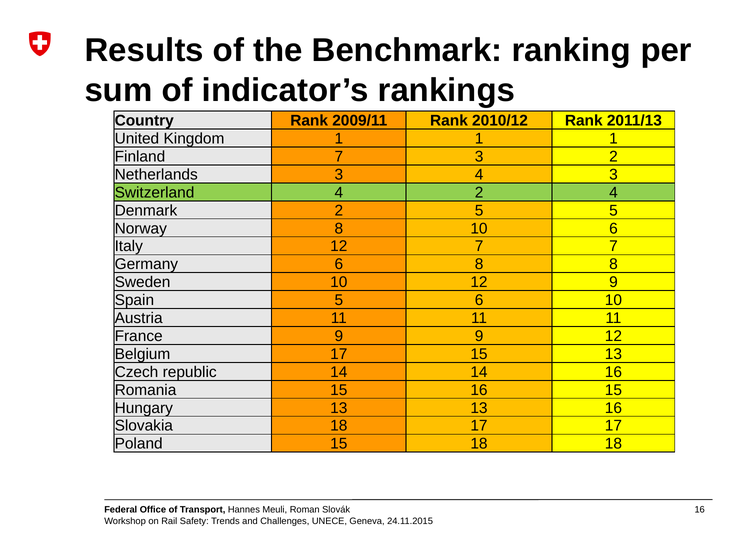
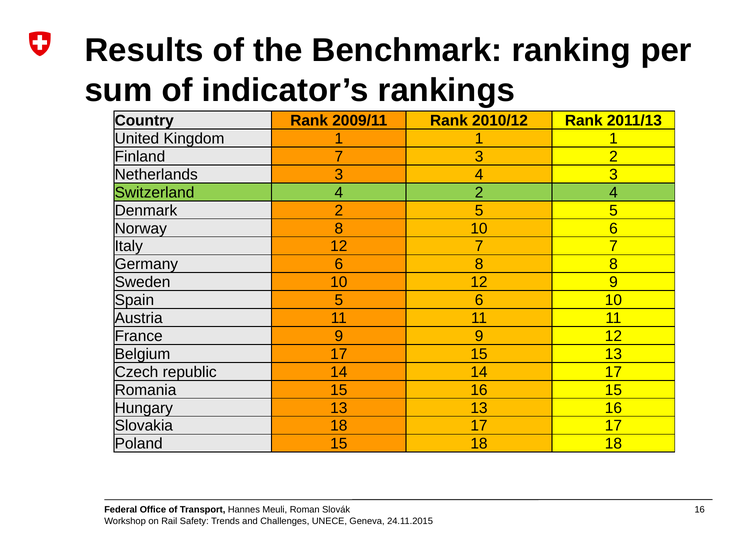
14 16: 16 -> 17 (613, 372)
